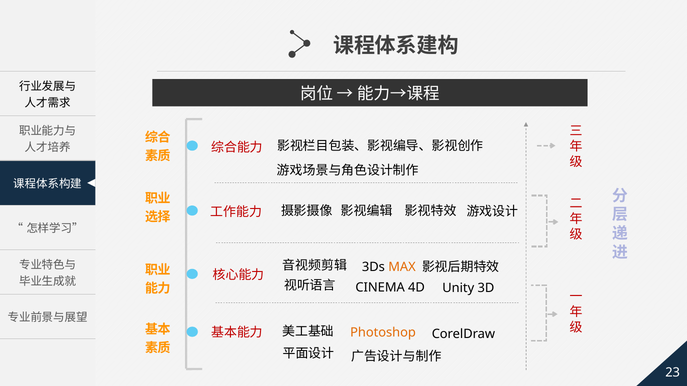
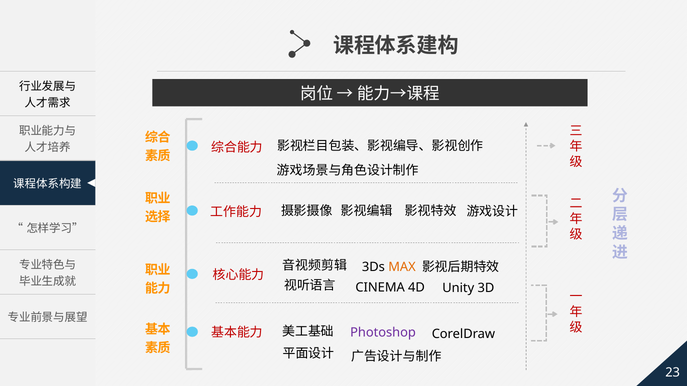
Photoshop colour: orange -> purple (383, 333)
